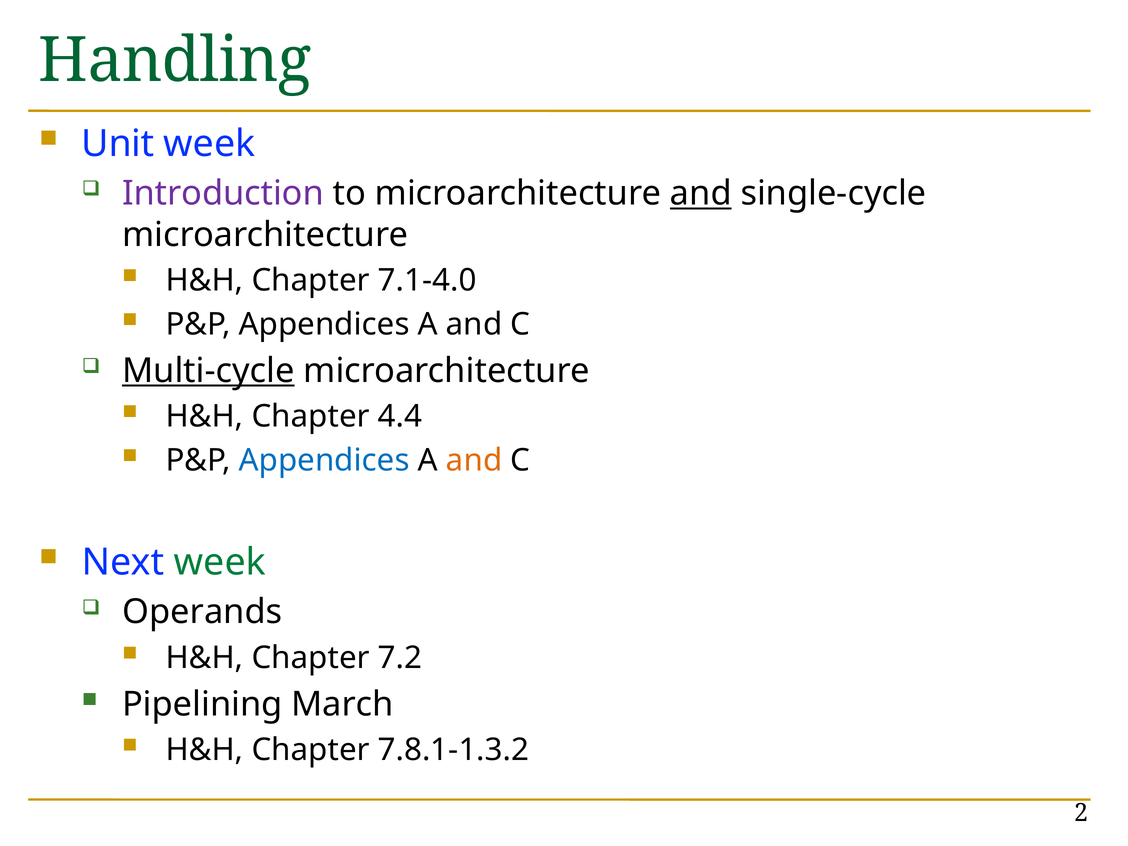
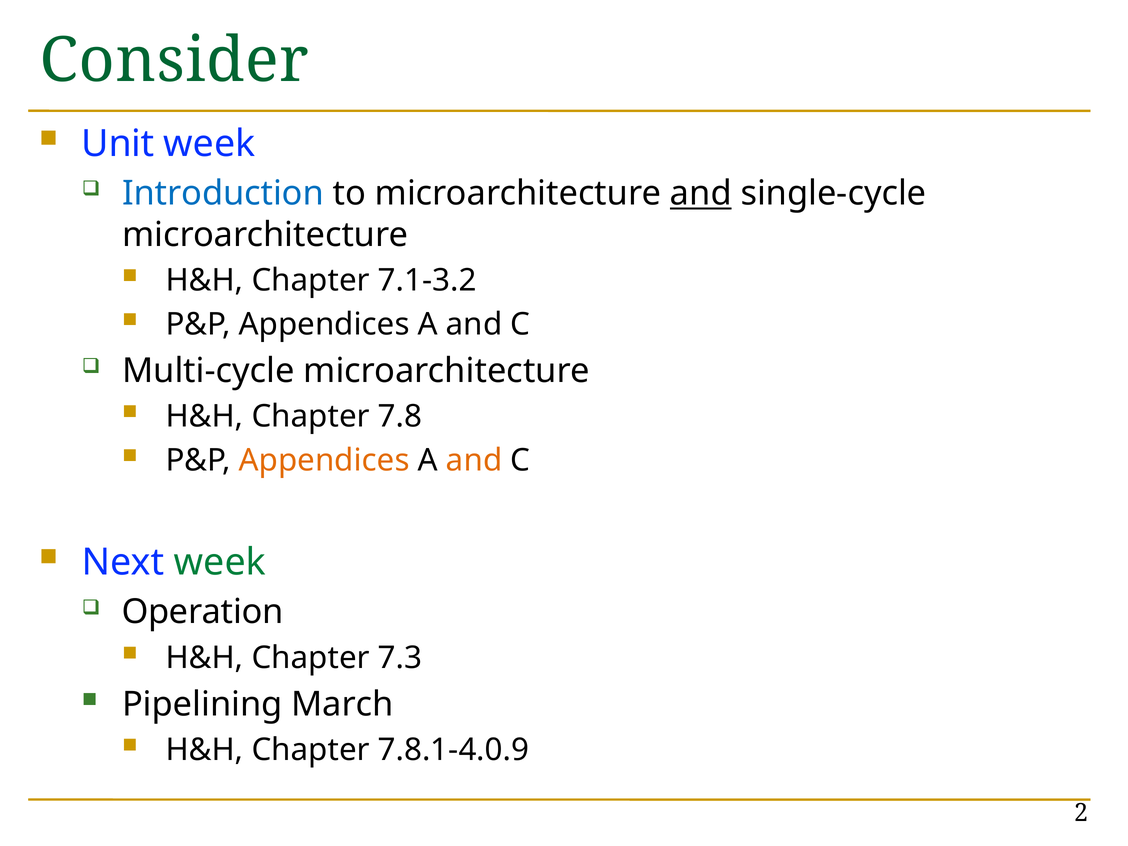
Handling: Handling -> Consider (174, 61)
Introduction colour: purple -> blue (223, 193)
7.1-4.0: 7.1-4.0 -> 7.1-3.2 (427, 280)
Multi-cycle underline: present -> none (208, 371)
4.4: 4.4 -> 7.8 (400, 416)
Appendices colour: blue -> orange (324, 460)
Operands: Operands -> Operation (202, 612)
7.2: 7.2 -> 7.3 (400, 658)
7.8.1-1.3.2: 7.8.1-1.3.2 -> 7.8.1-4.0.9 (453, 750)
